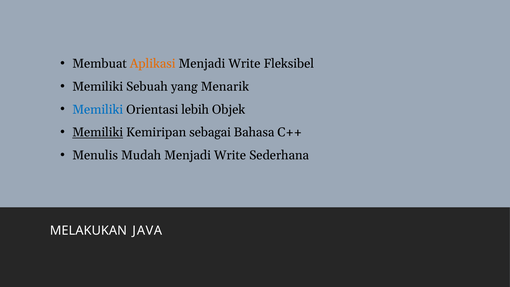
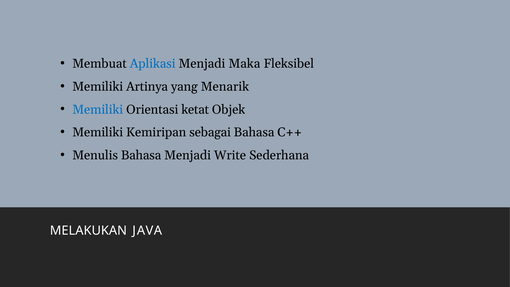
Aplikasi colour: orange -> blue (153, 64)
Write: Write -> Maka (244, 64)
Sebuah: Sebuah -> Artinya (147, 86)
lebih: lebih -> ketat (195, 109)
Memiliki underline: present -> none (98, 132)
Menulis Mudah: Mudah -> Bahasa (141, 155)
